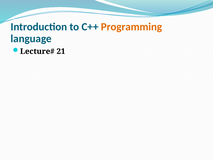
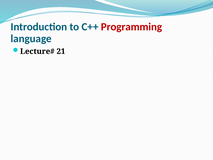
Programming colour: orange -> red (132, 27)
